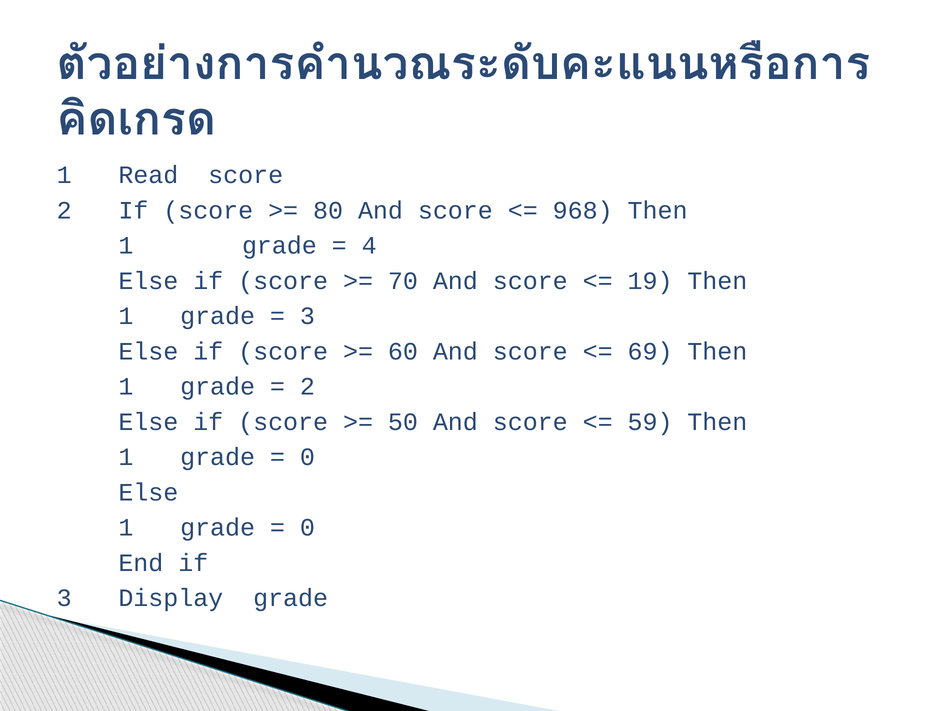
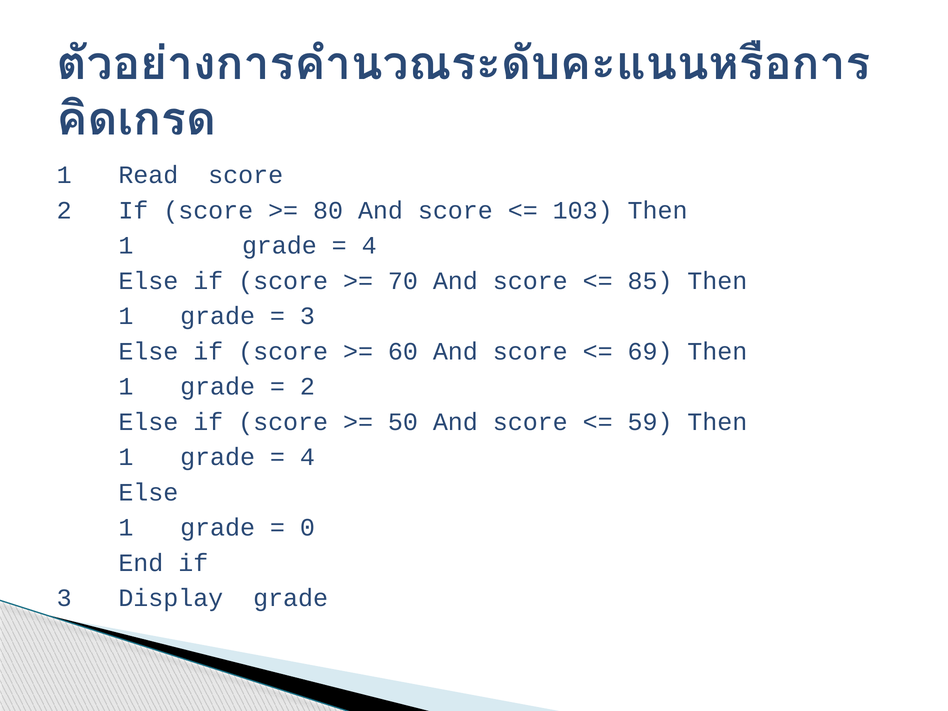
968: 968 -> 103 (583, 210)
19: 19 -> 85 (650, 281)
0: 0 -> 4 (307, 457)
